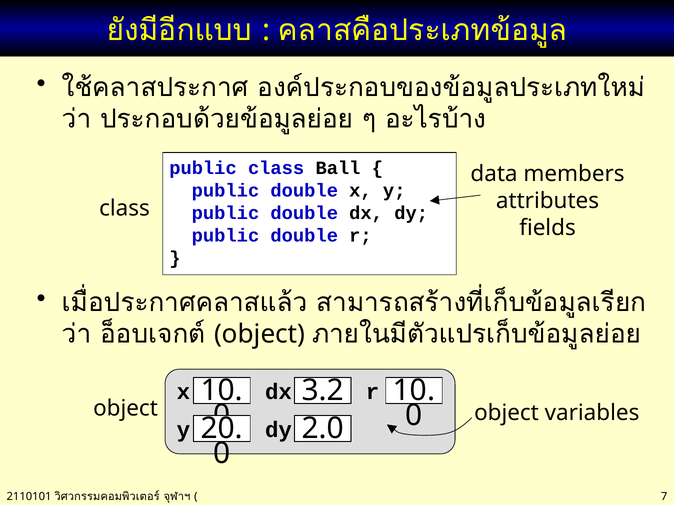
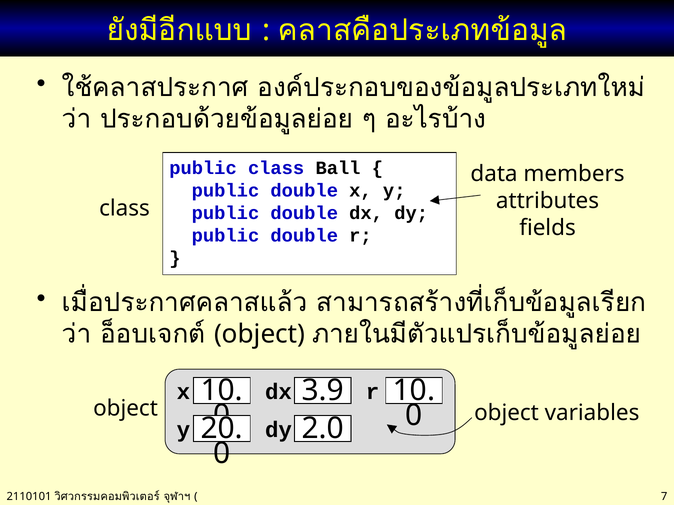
3.2: 3.2 -> 3.9 (323, 391)
